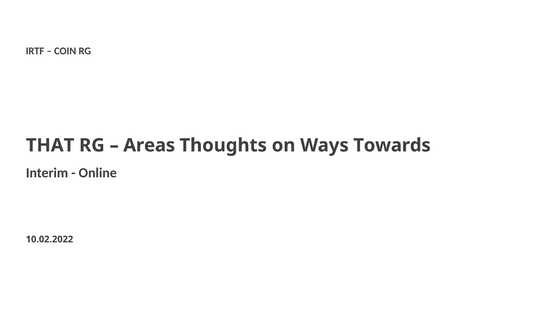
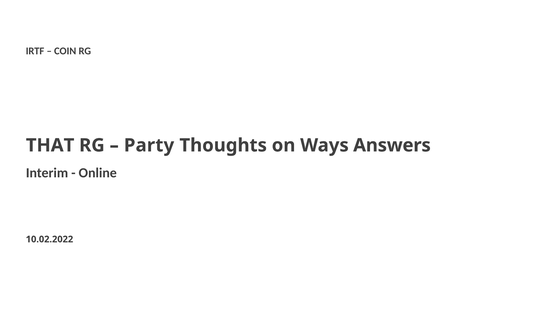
Areas: Areas -> Party (149, 145)
Towards: Towards -> Answers (392, 145)
